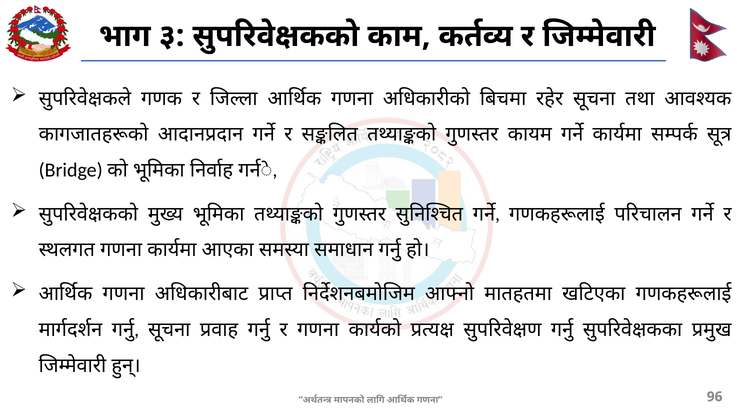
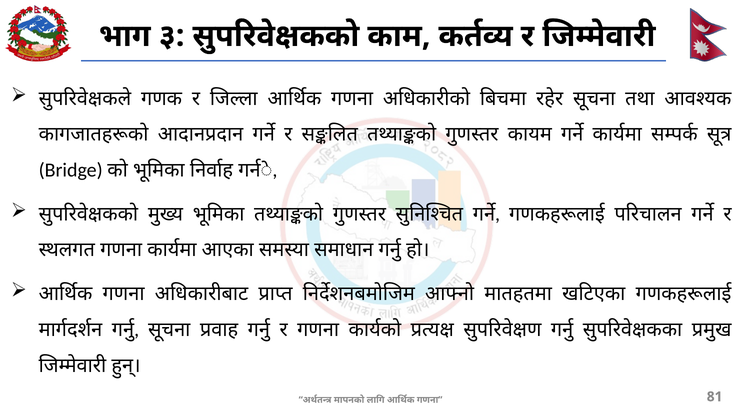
96: 96 -> 81 (715, 396)
